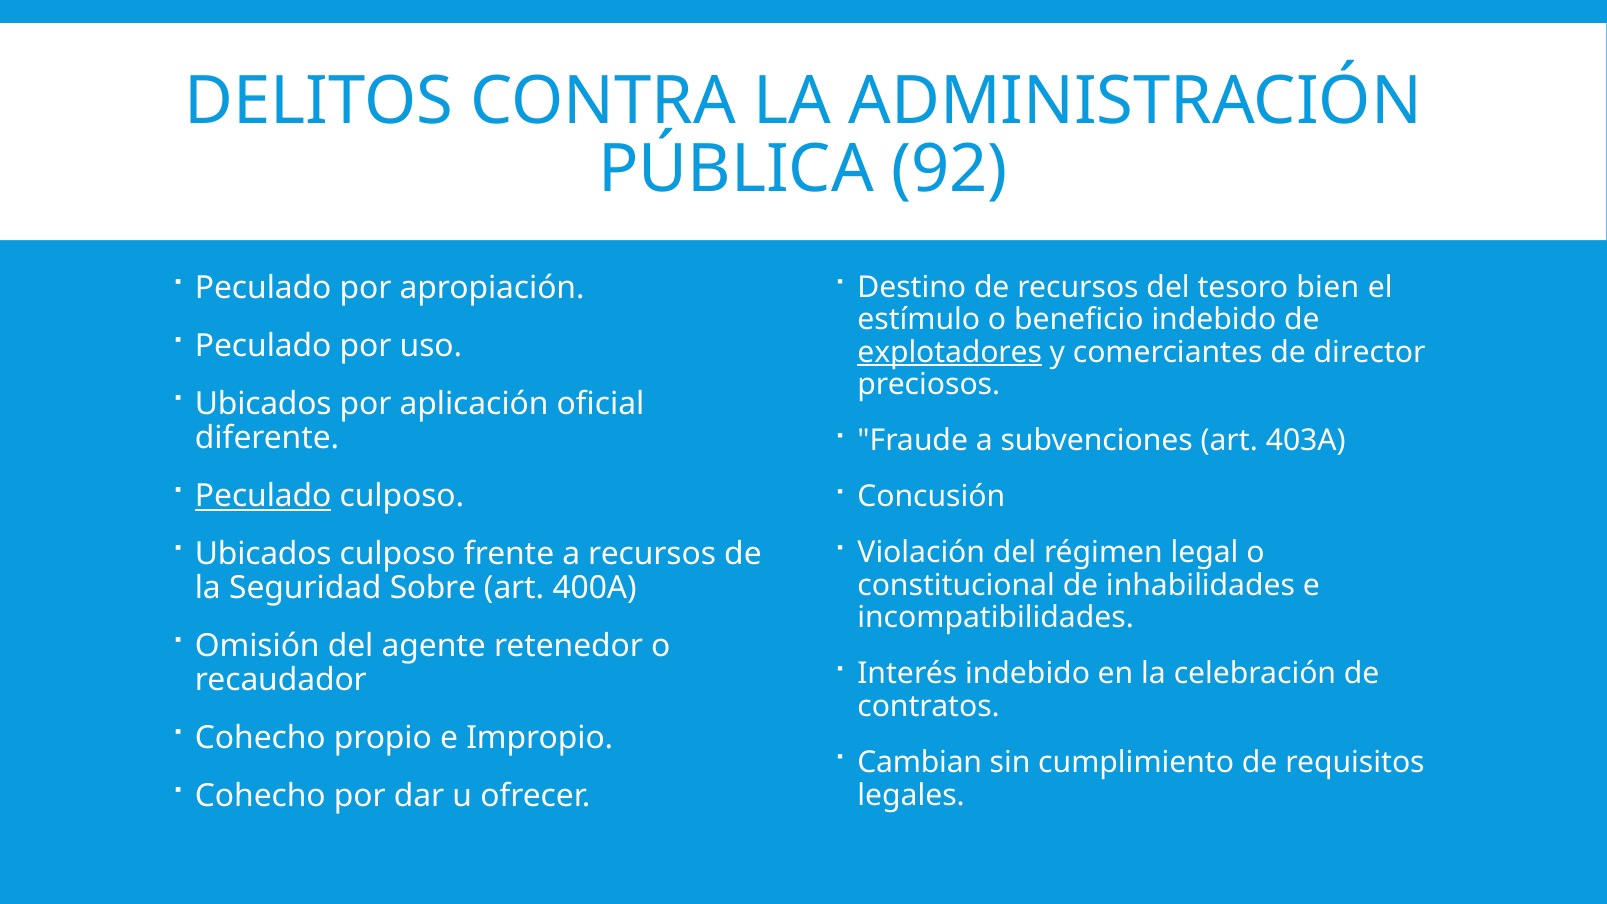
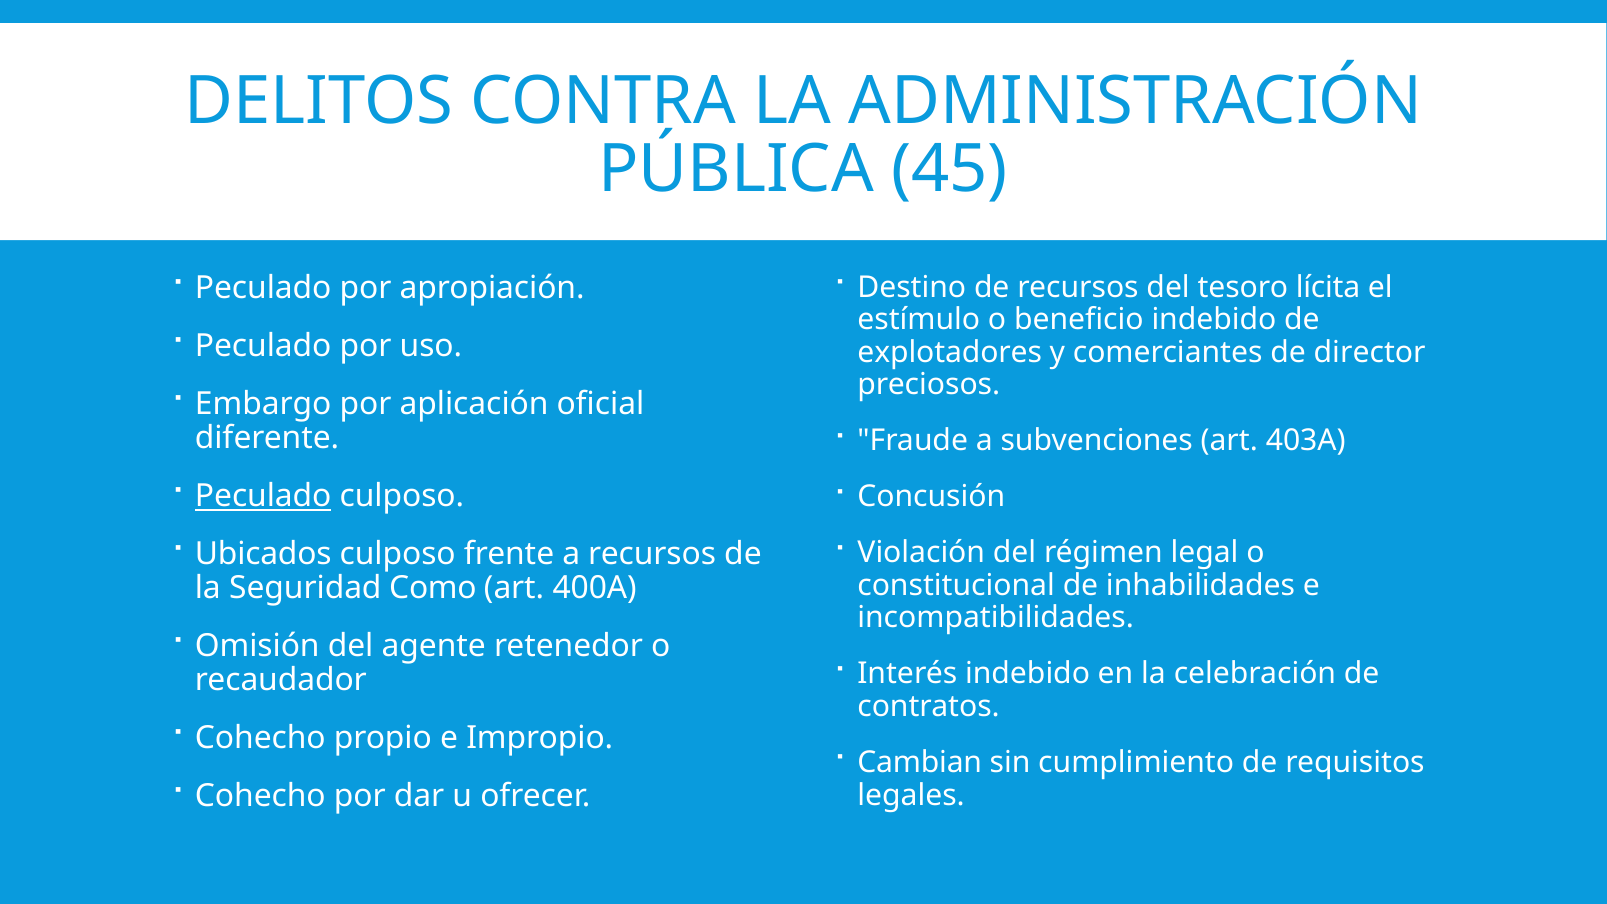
92: 92 -> 45 (950, 169)
bien: bien -> lícita (1328, 287)
explotadores underline: present -> none (950, 352)
Ubicados: Ubicados -> Embargo (263, 404)
Sobre: Sobre -> Como (433, 588)
